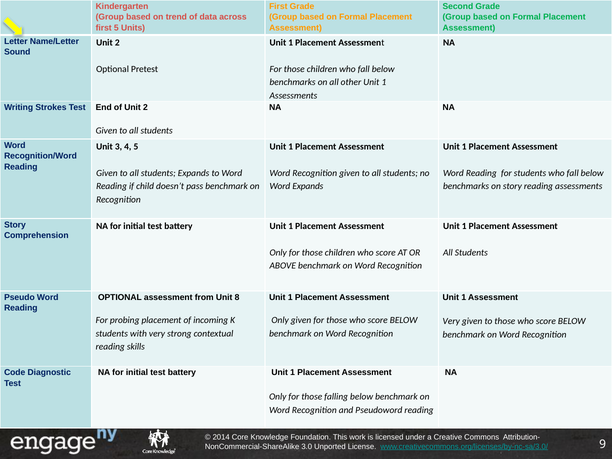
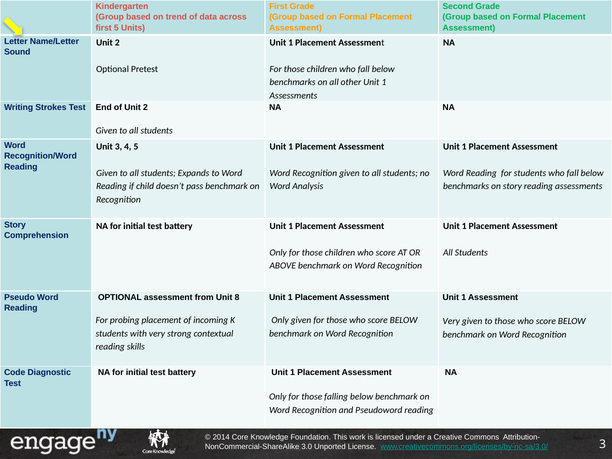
Word Expands: Expands -> Analysis (308, 186)
9: 9 -> 3 (603, 445)
